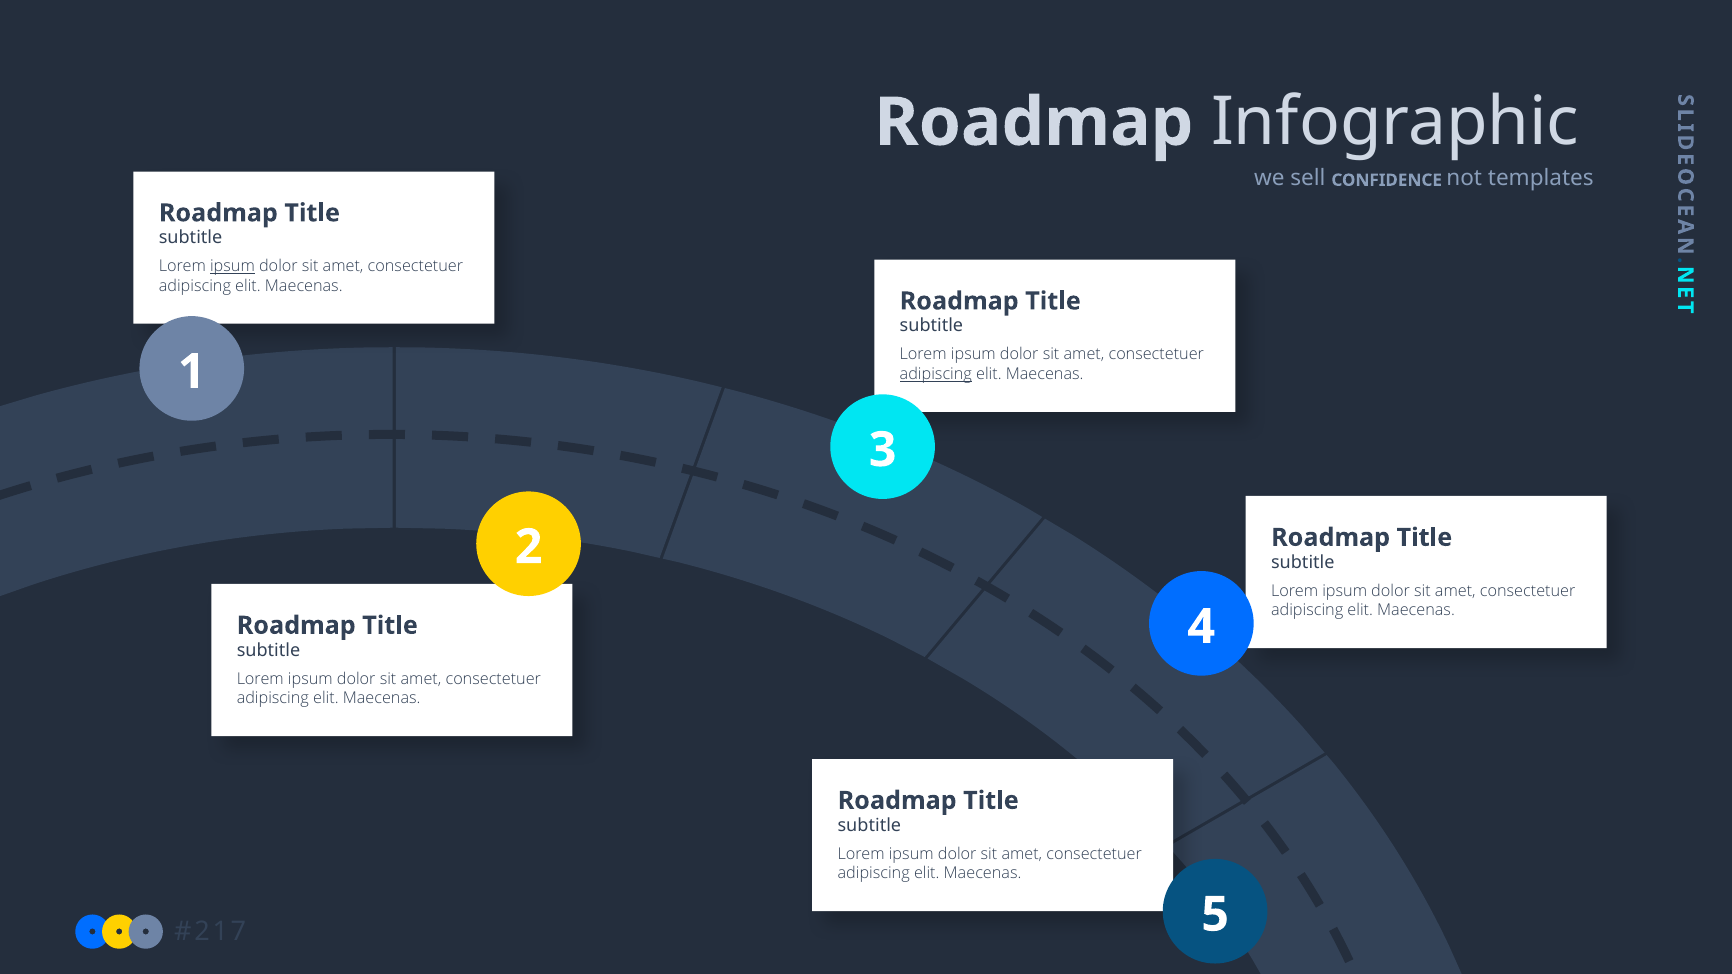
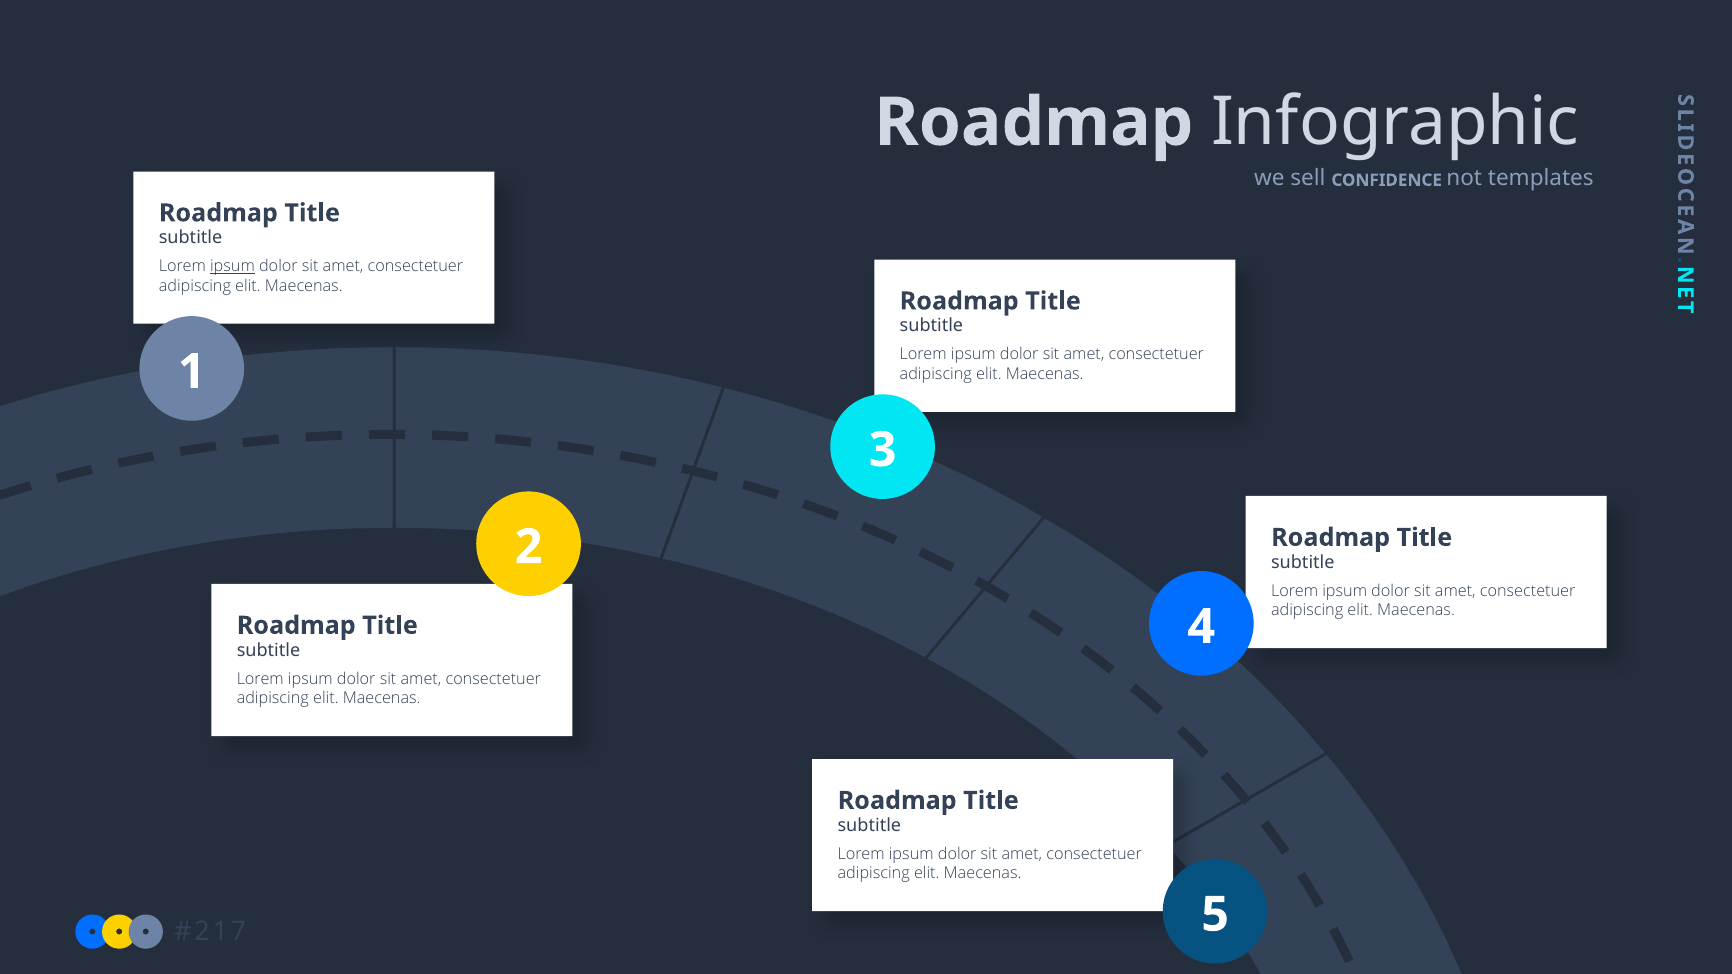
adipiscing underline: present -> none (936, 374)
